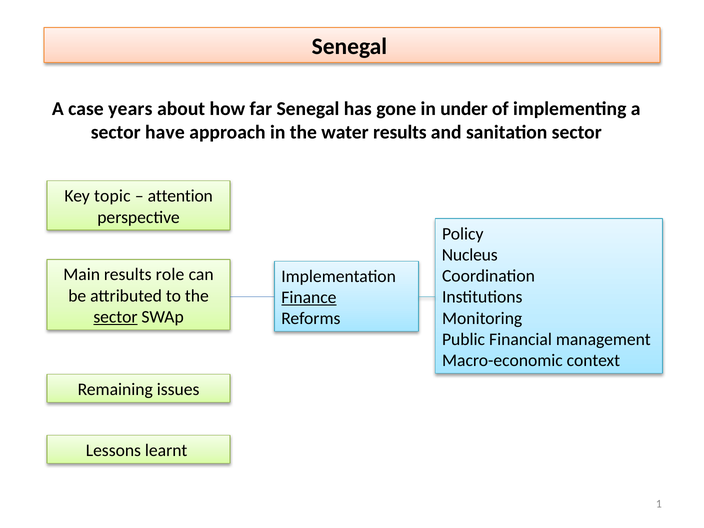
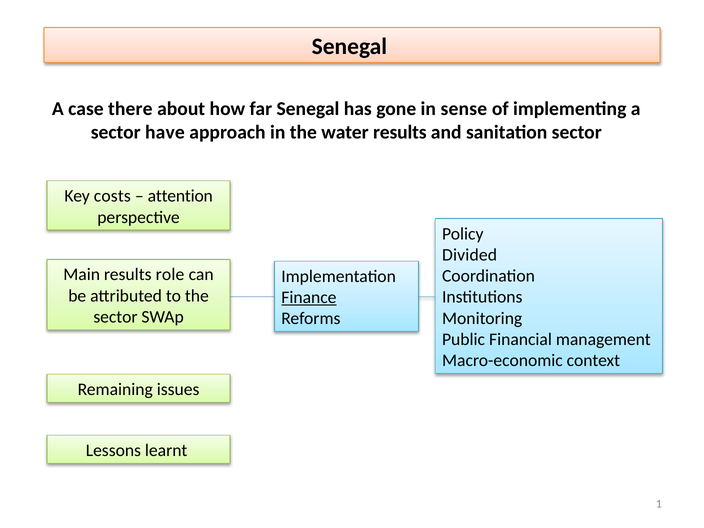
years: years -> there (130, 109)
under: under -> sense (464, 109)
topic: topic -> costs (112, 196)
Nucleus: Nucleus -> Divided (470, 255)
sector underline: present -> none (115, 317)
